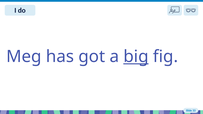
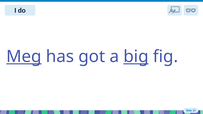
Meg underline: none -> present (24, 57)
